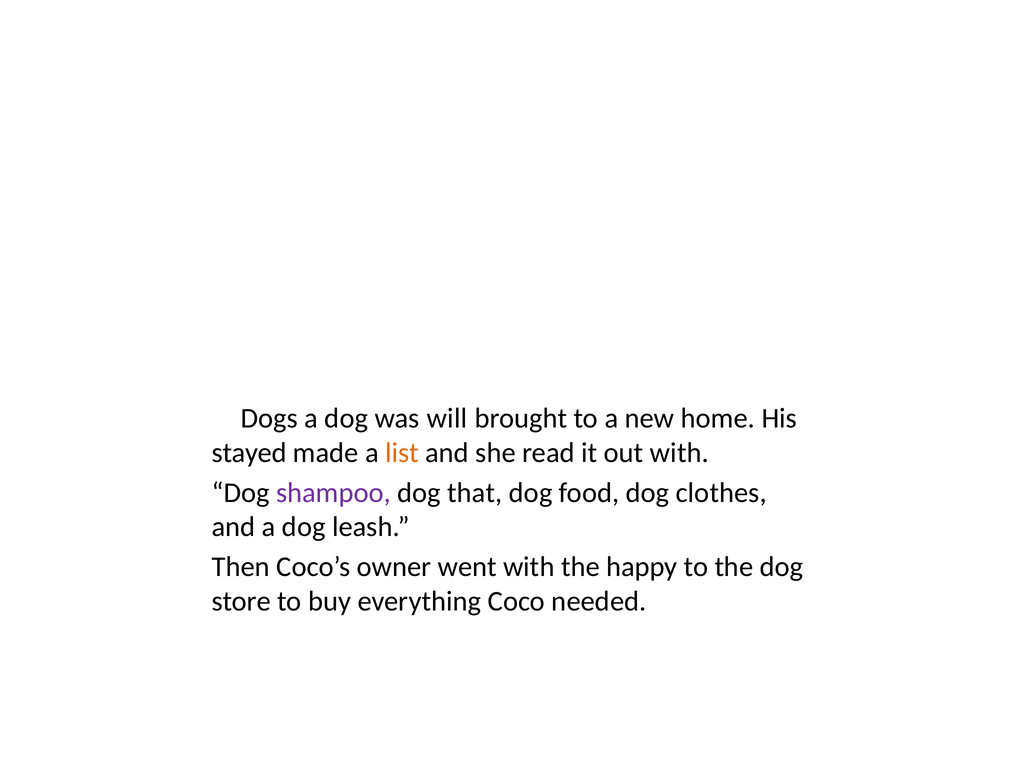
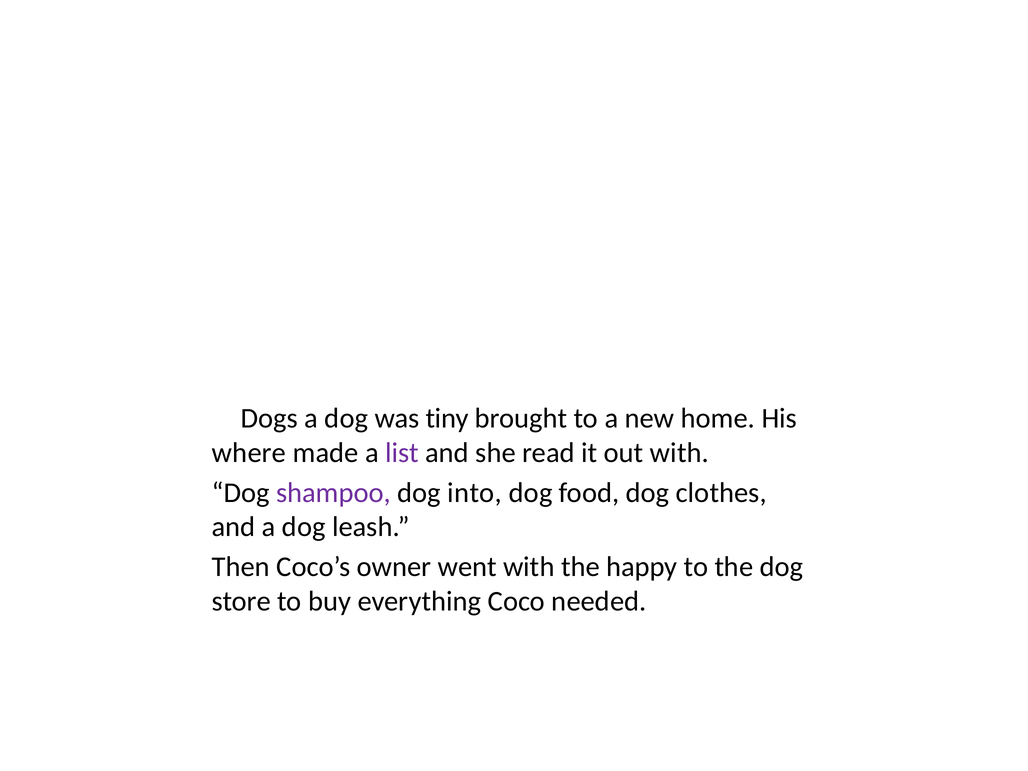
will: will -> tiny (447, 418)
stayed: stayed -> where (249, 453)
list colour: orange -> purple (402, 453)
that: that -> into (475, 493)
